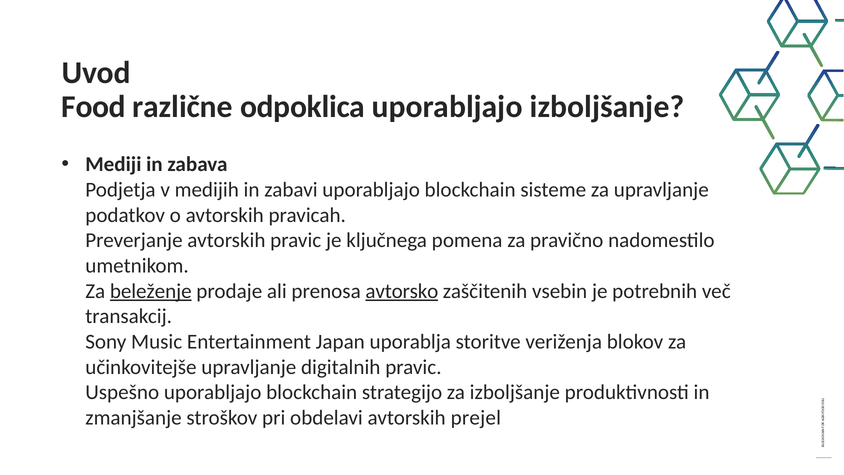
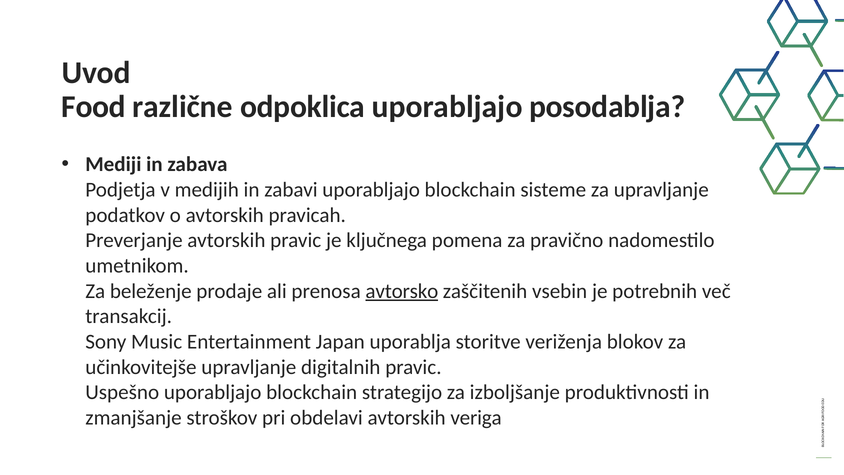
uporabljajo izboljšanje: izboljšanje -> posodablja (607, 107)
beleženje underline: present -> none (151, 291)
prejel: prejel -> veriga (476, 417)
